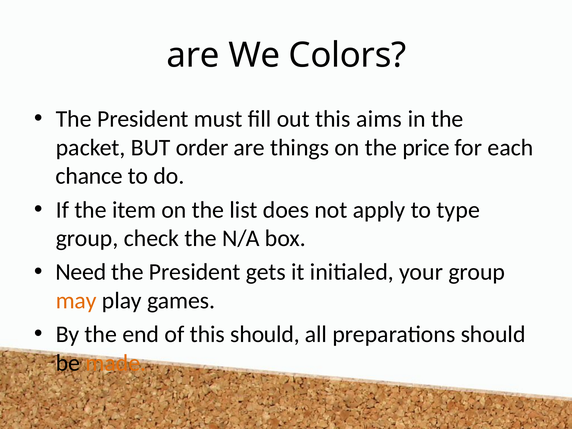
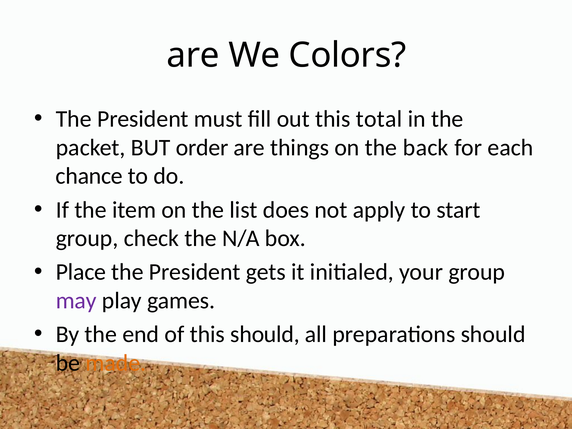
aims: aims -> total (379, 119)
price: price -> back (426, 148)
type: type -> start (459, 210)
Need: Need -> Place (81, 272)
may colour: orange -> purple (76, 301)
